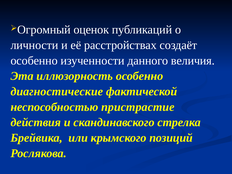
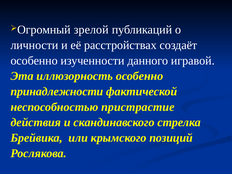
оценок: оценок -> зрелой (91, 30)
величия: величия -> игравой (193, 61)
диагностические: диагностические -> принадлежности (57, 91)
